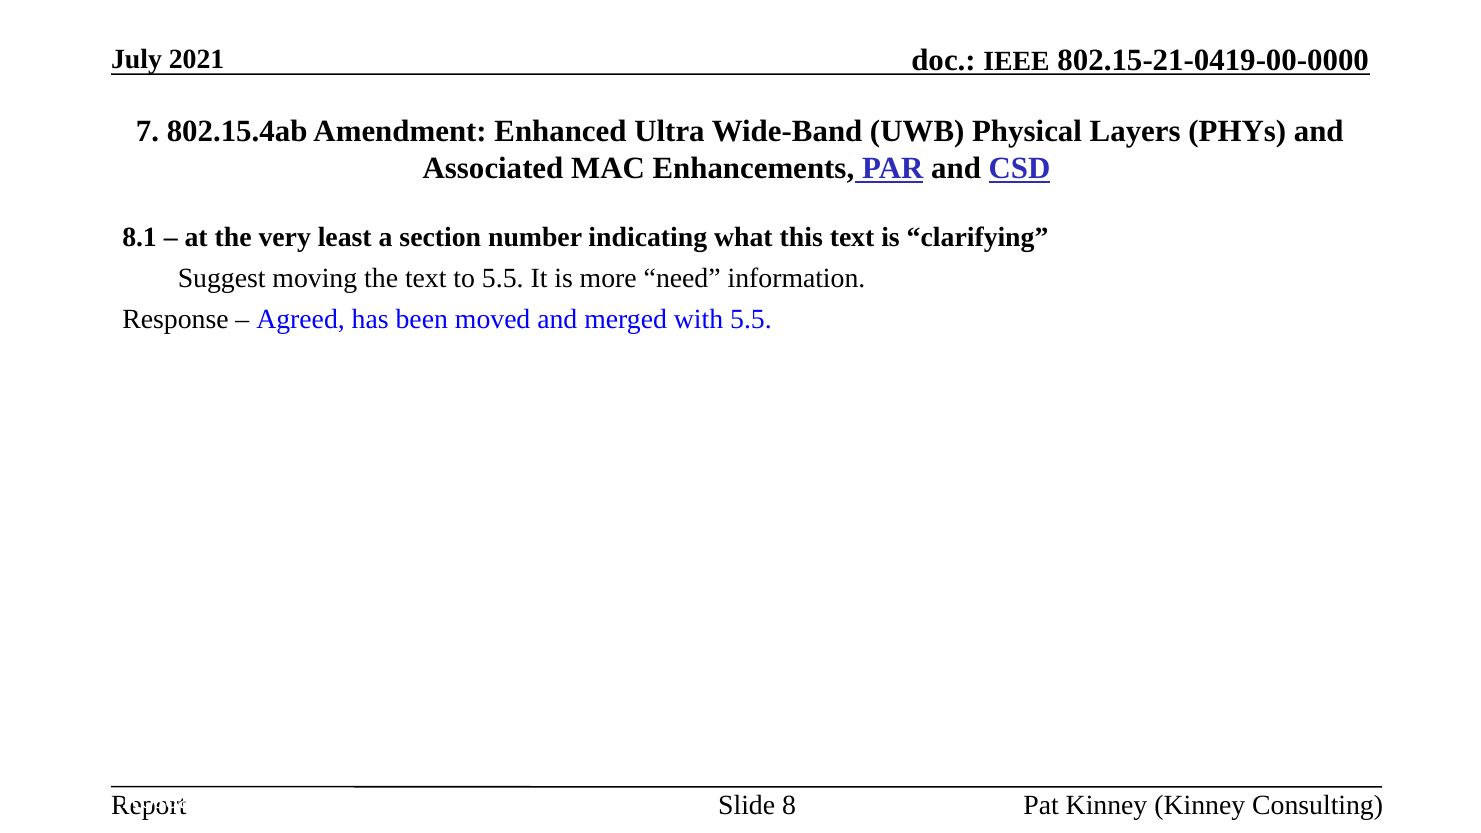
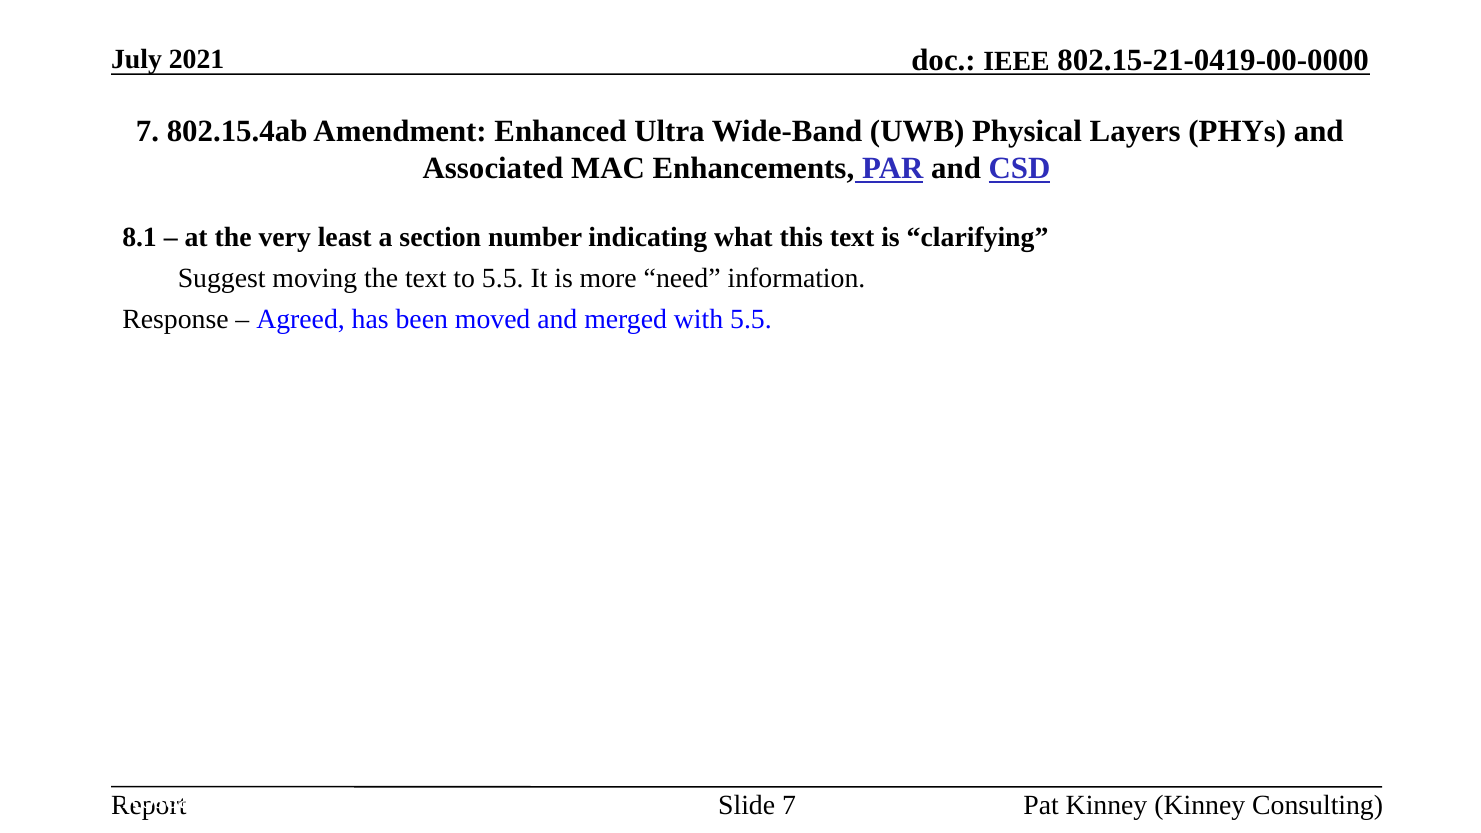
Slide 8: 8 -> 7 (789, 805)
